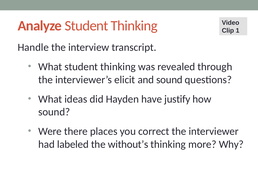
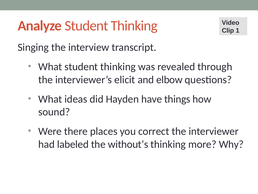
Handle: Handle -> Singing (33, 47)
and sound: sound -> elbow (169, 79)
justify: justify -> things (177, 99)
